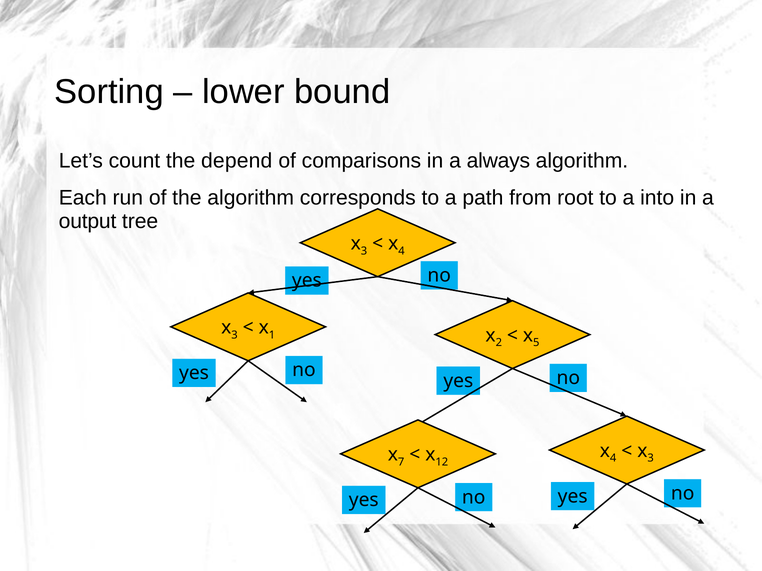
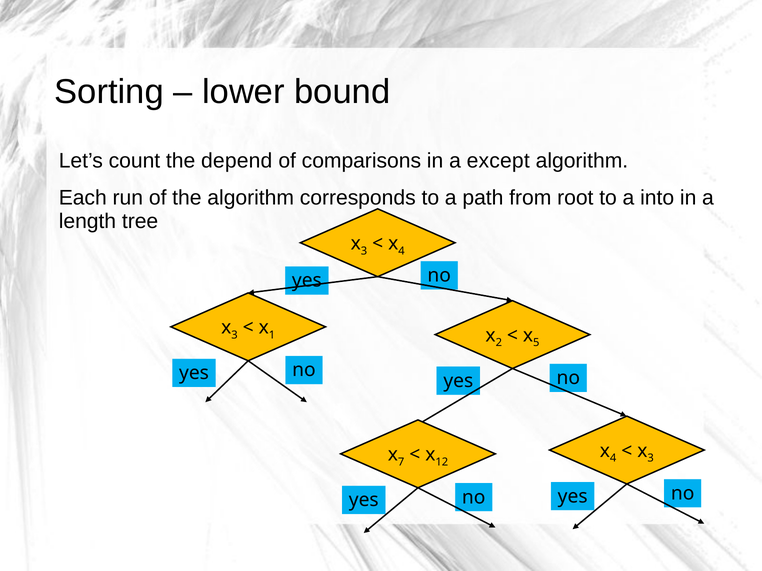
always: always -> except (498, 161)
output: output -> length (87, 222)
